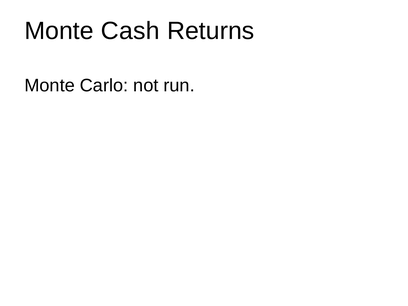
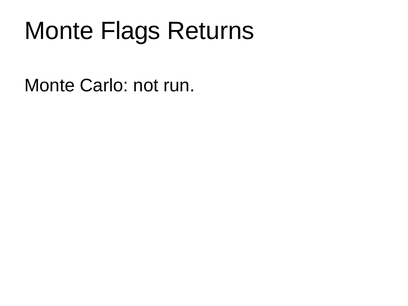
Cash: Cash -> Flags (130, 31)
